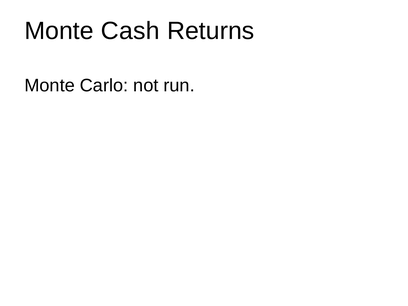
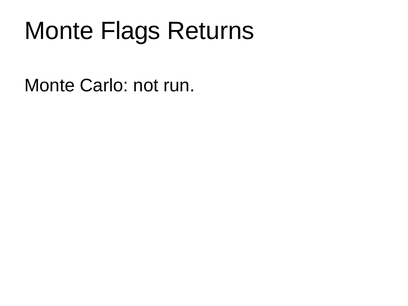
Cash: Cash -> Flags (130, 31)
